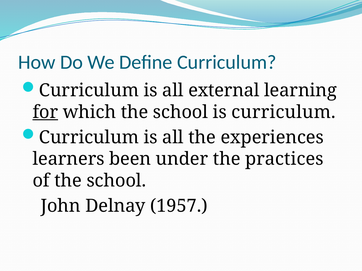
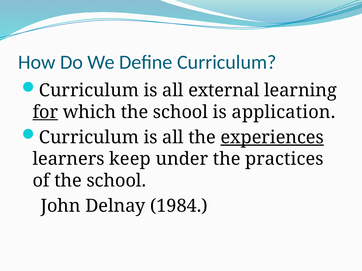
is curriculum: curriculum -> application (283, 112)
experiences underline: none -> present (272, 138)
been: been -> keep (130, 159)
1957: 1957 -> 1984 (179, 206)
